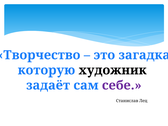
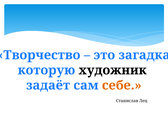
себе colour: purple -> orange (122, 85)
